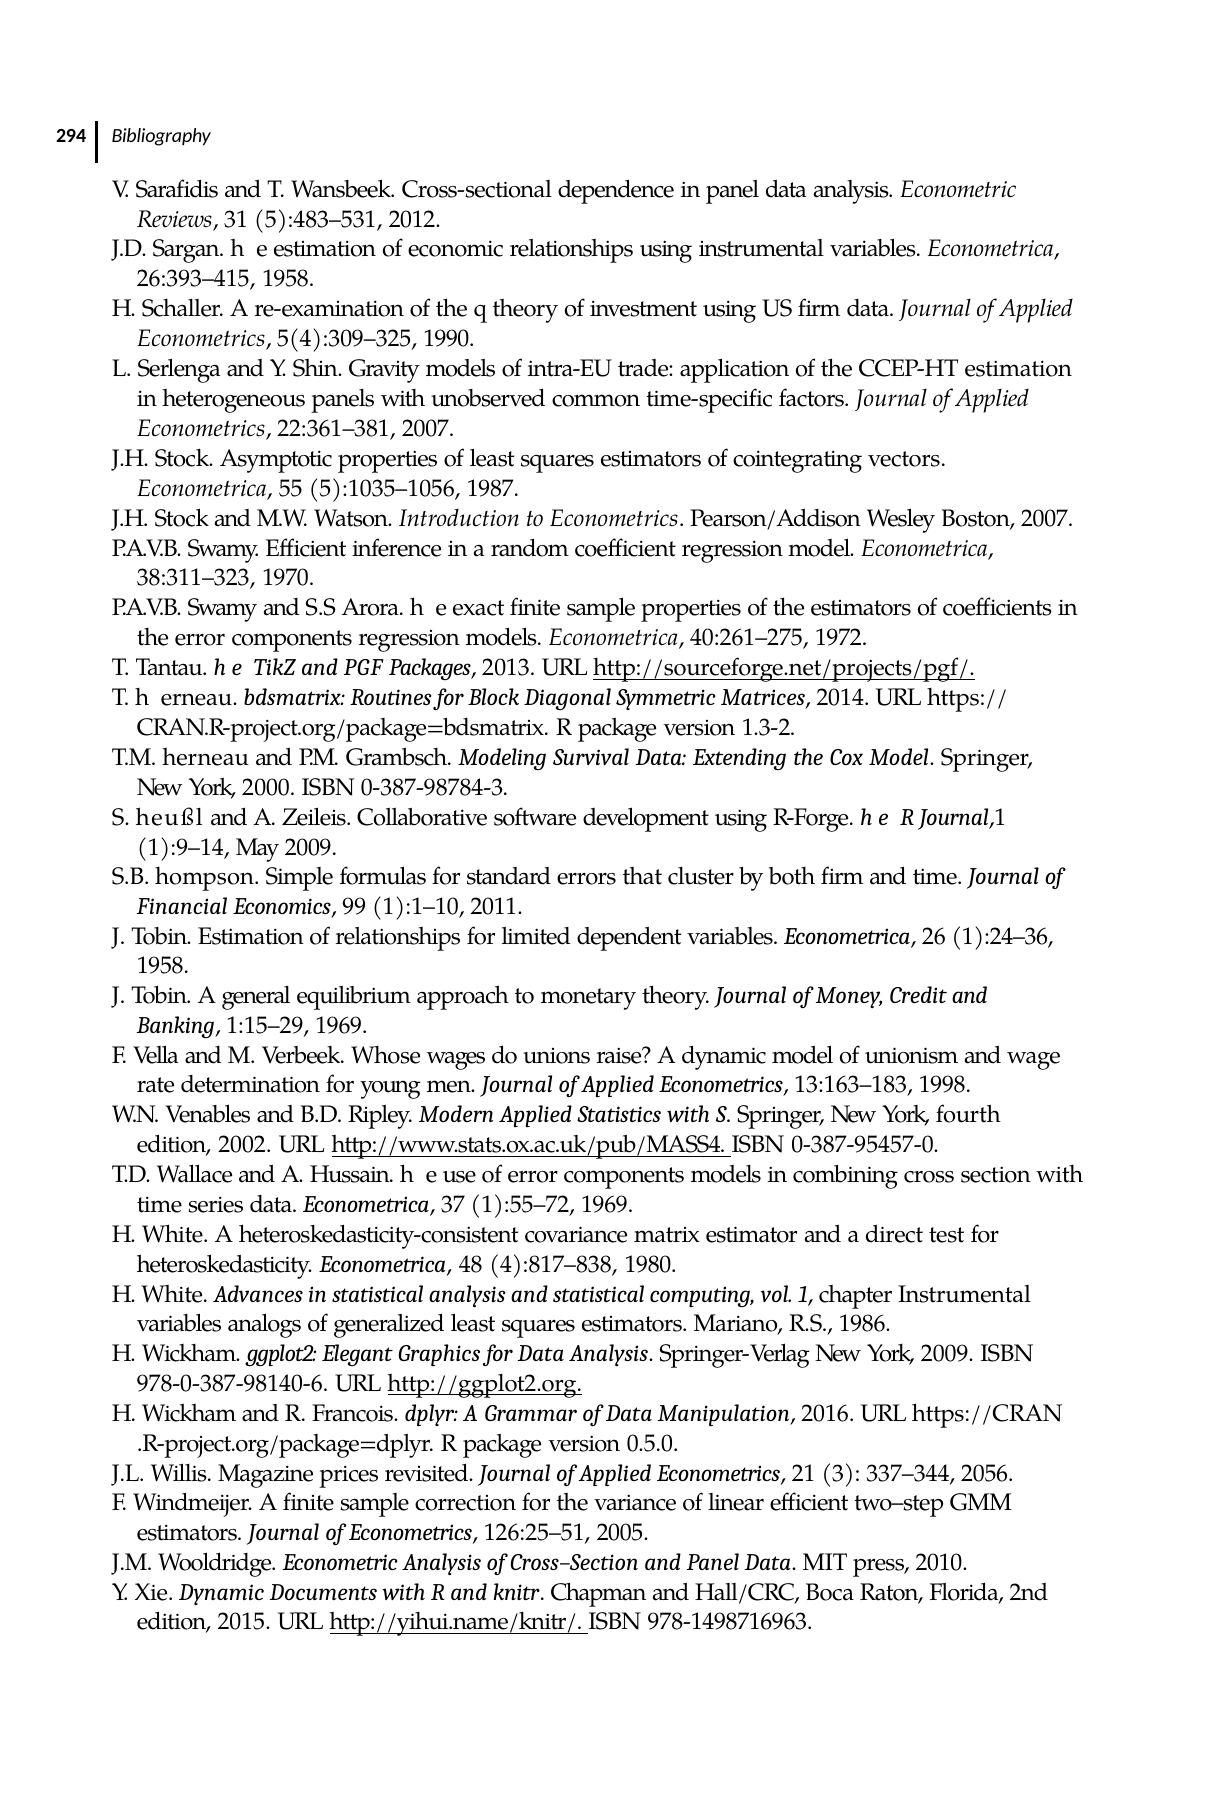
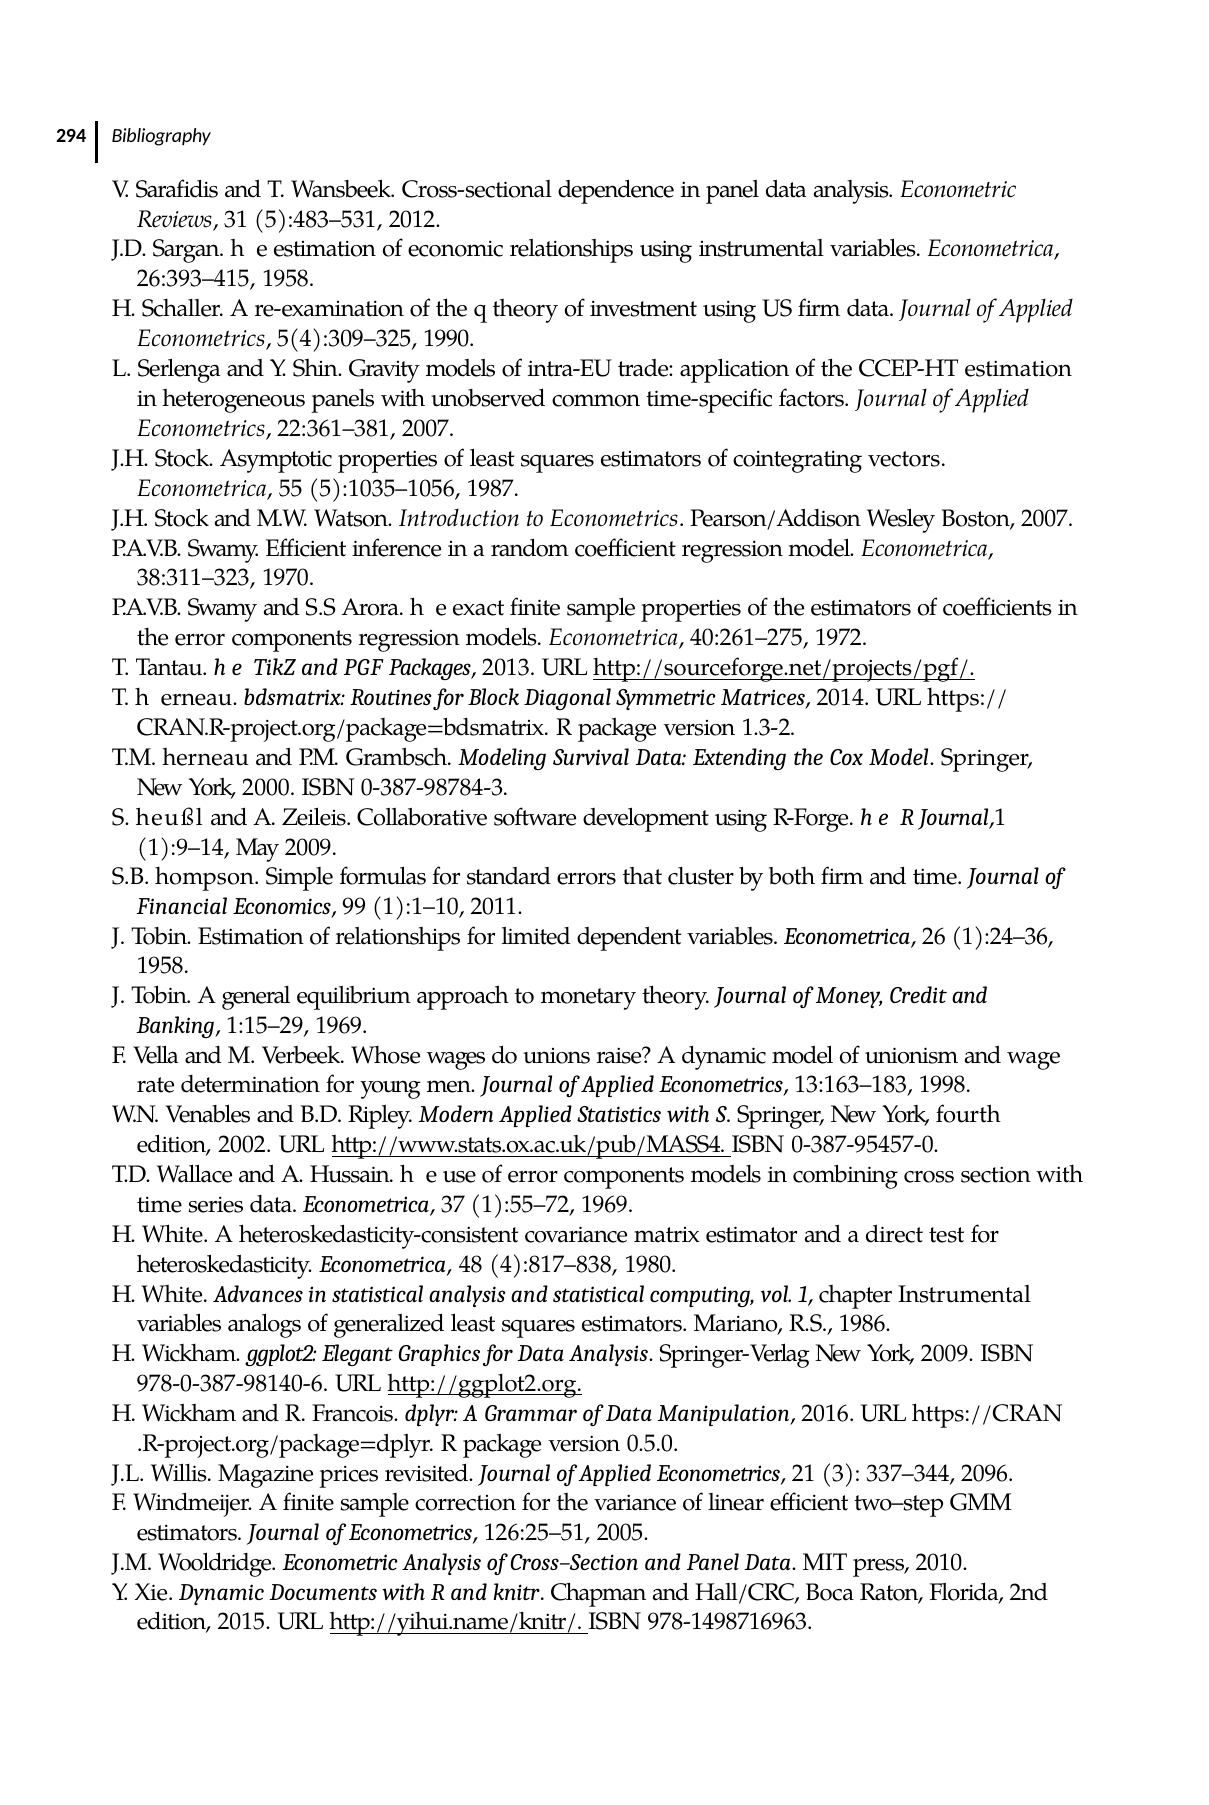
2056: 2056 -> 2096 (987, 1474)
